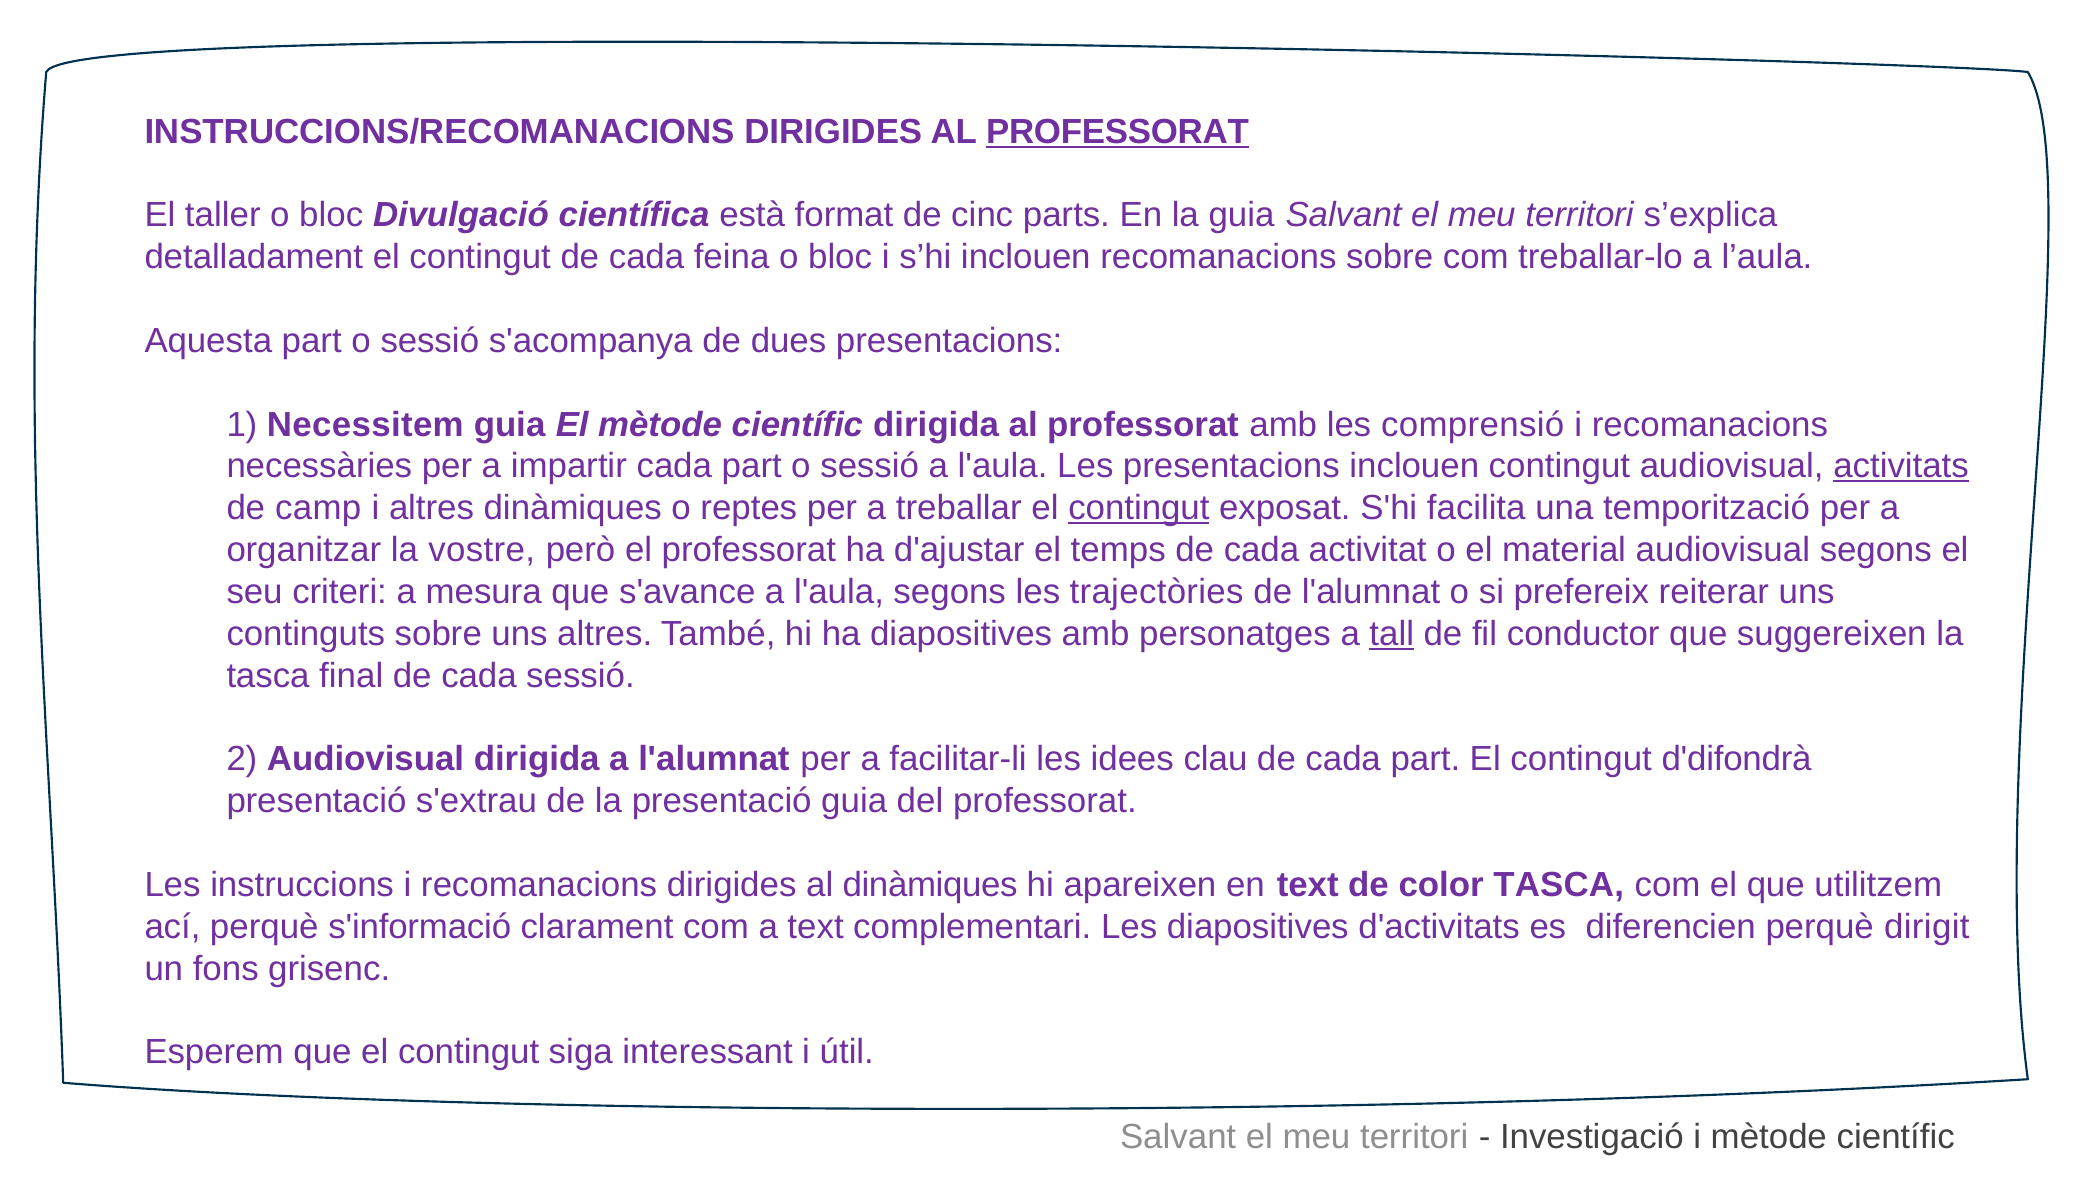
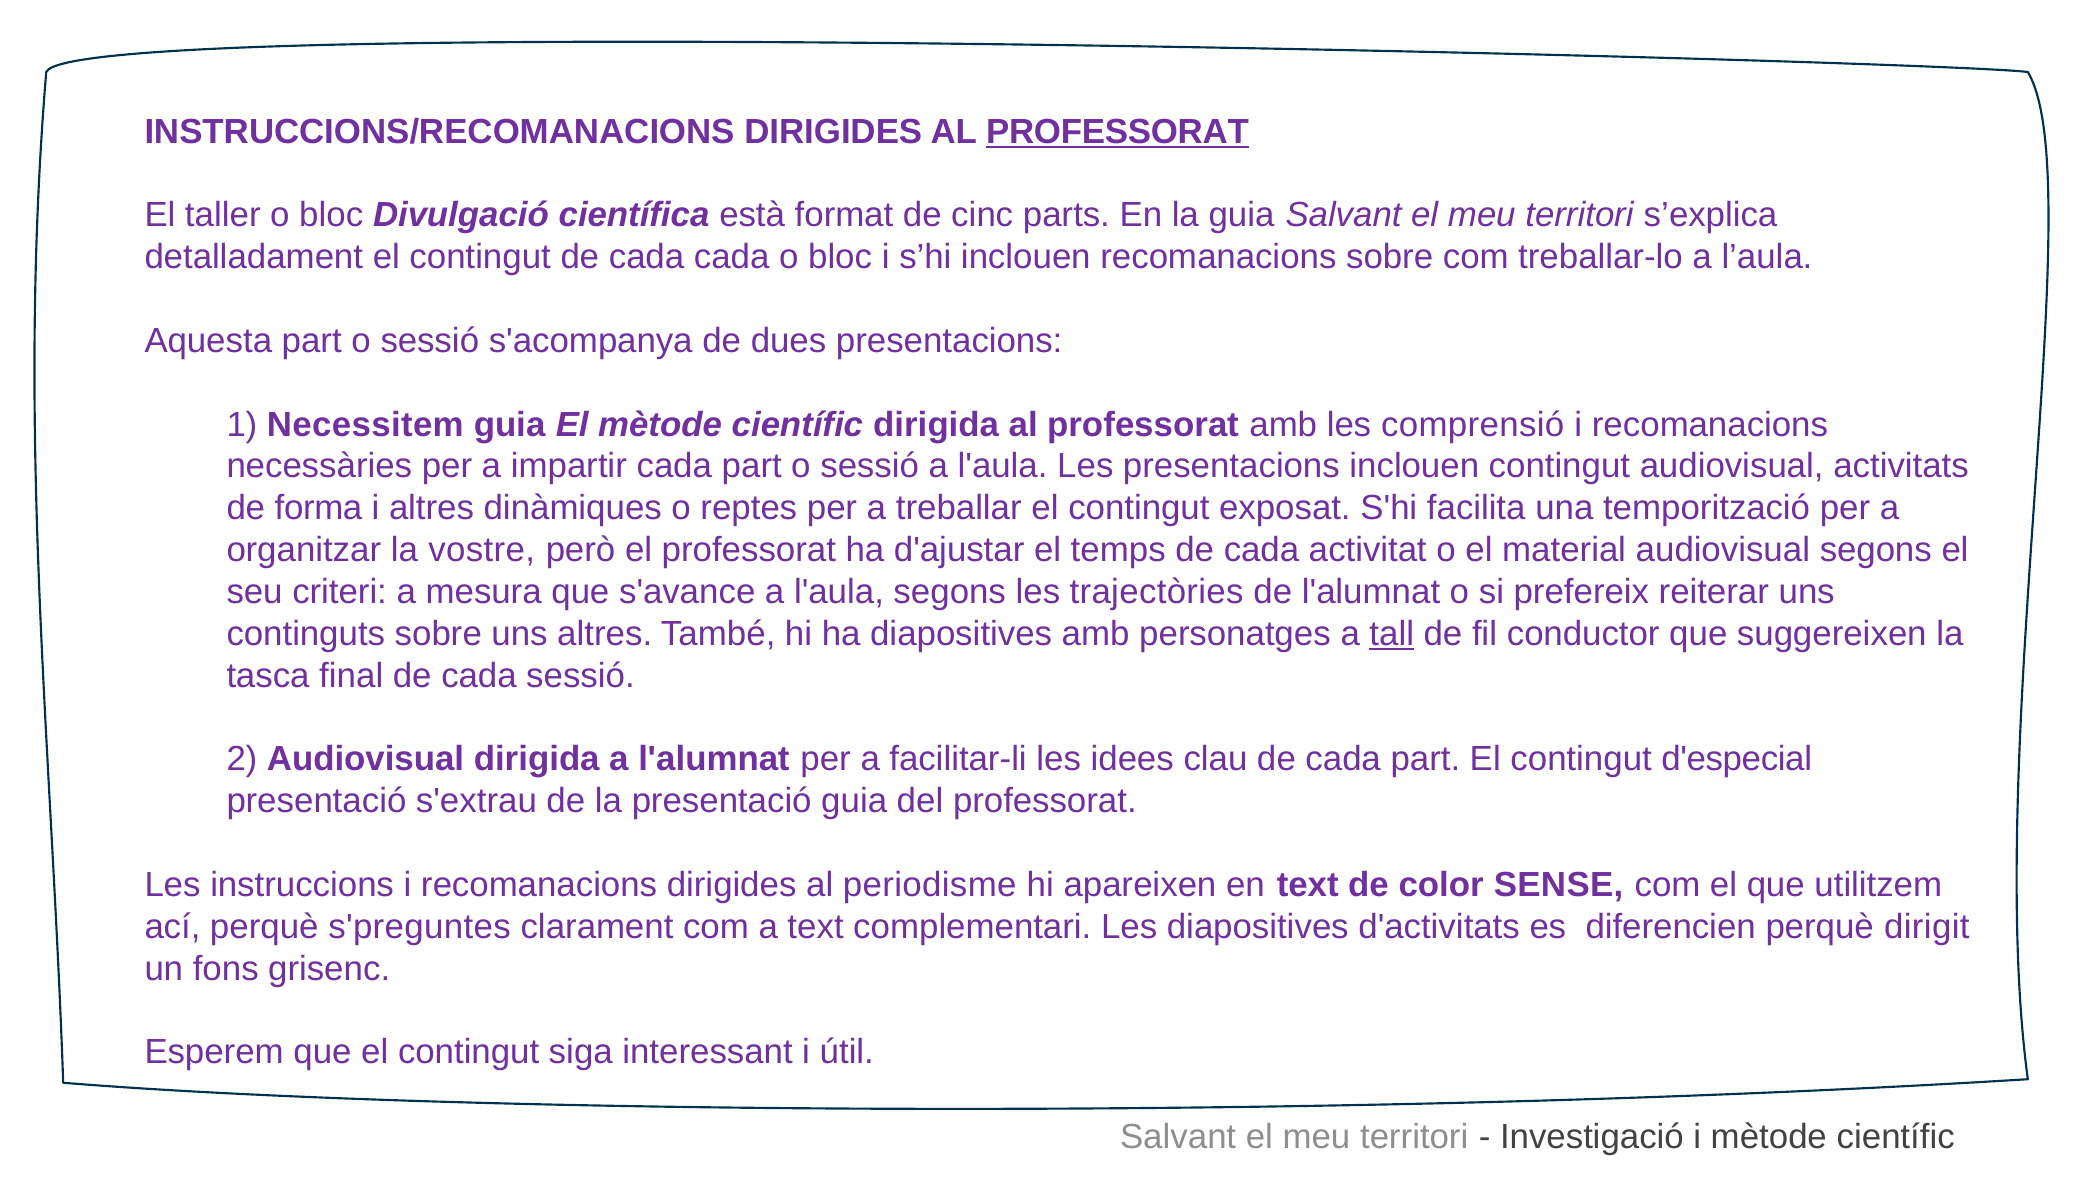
cada feina: feina -> cada (732, 257)
activitats underline: present -> none (1901, 467)
camp: camp -> forma (319, 508)
contingut underline: present -> none (1139, 508)
d'difondrà: d'difondrà -> d'especial (1737, 760)
al dinàmiques: dinàmiques -> periodisme (930, 885)
color TASCA: TASCA -> SENSE (1559, 885)
s'informació: s'informació -> s'preguntes (419, 927)
